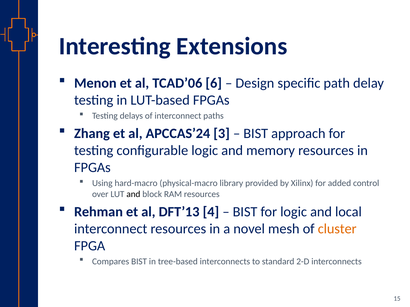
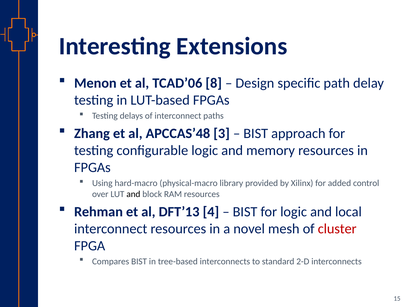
6: 6 -> 8 (214, 83)
APCCAS’24: APCCAS’24 -> APCCAS’48 (178, 134)
cluster colour: orange -> red (337, 229)
